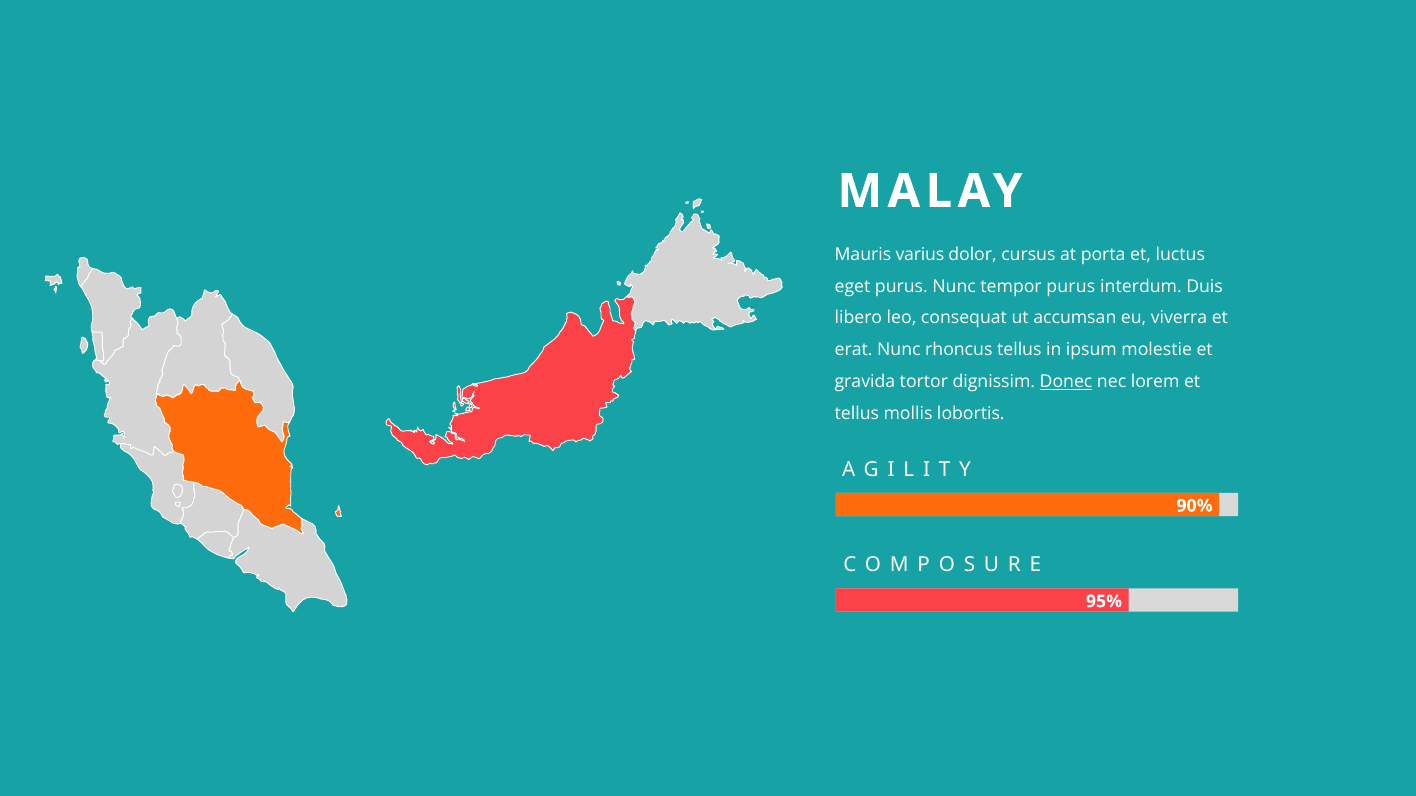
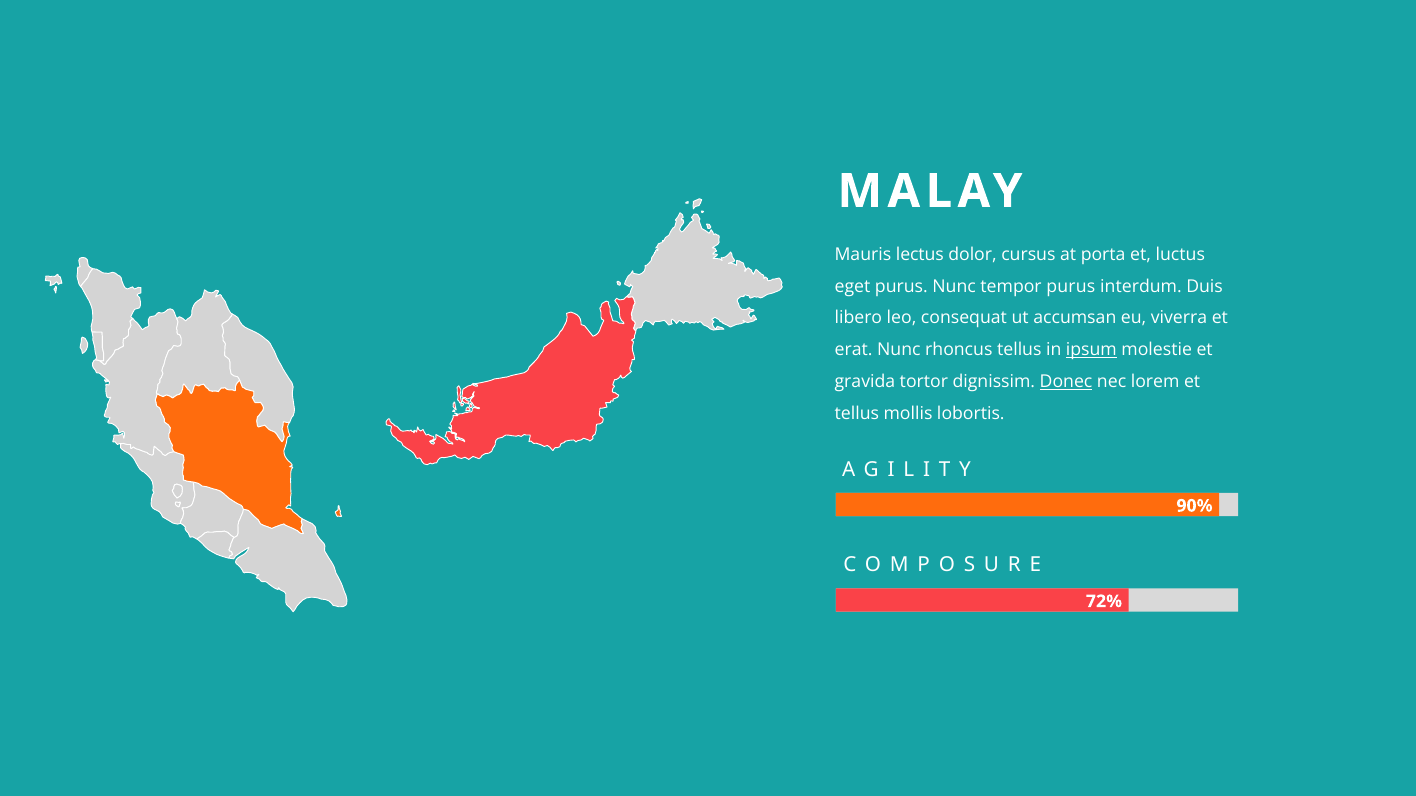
varius: varius -> lectus (920, 255)
ipsum underline: none -> present (1091, 350)
95%: 95% -> 72% (1104, 602)
